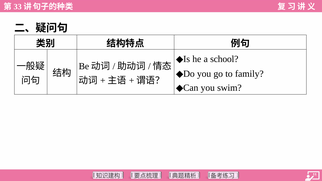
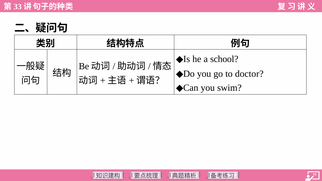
family: family -> doctor (249, 74)
